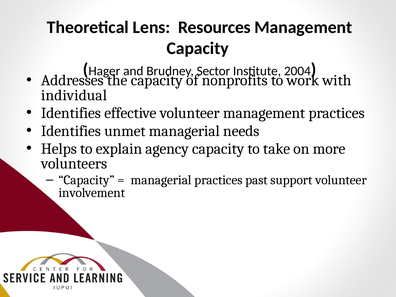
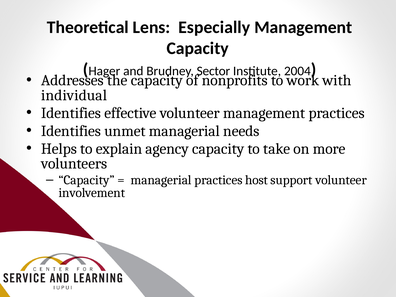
Resources: Resources -> Especially (214, 27)
past: past -> host (257, 180)
